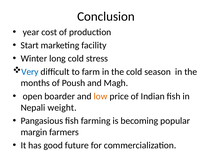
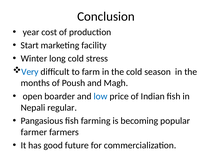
low colour: orange -> blue (101, 96)
weight: weight -> regular (62, 108)
margin: margin -> farmer (34, 132)
